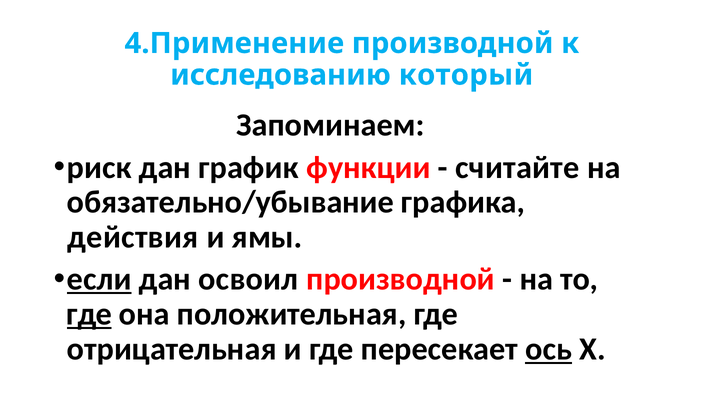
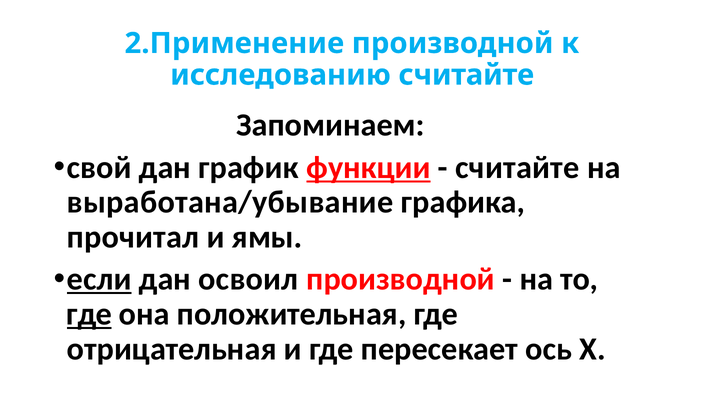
4.Применение: 4.Применение -> 2.Применение (234, 43)
исследованию который: который -> считайте (466, 75)
риск: риск -> свой (99, 167)
функции underline: none -> present (368, 167)
обязательно/убывание: обязательно/убывание -> выработана/убывание (230, 202)
действия: действия -> прочитал (133, 237)
ось underline: present -> none (549, 349)
